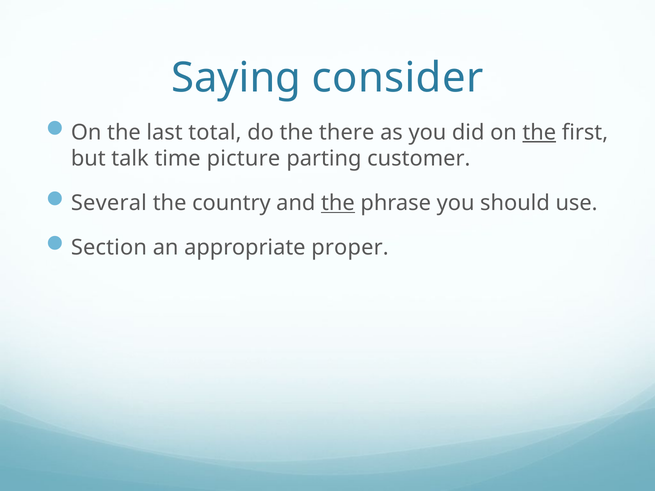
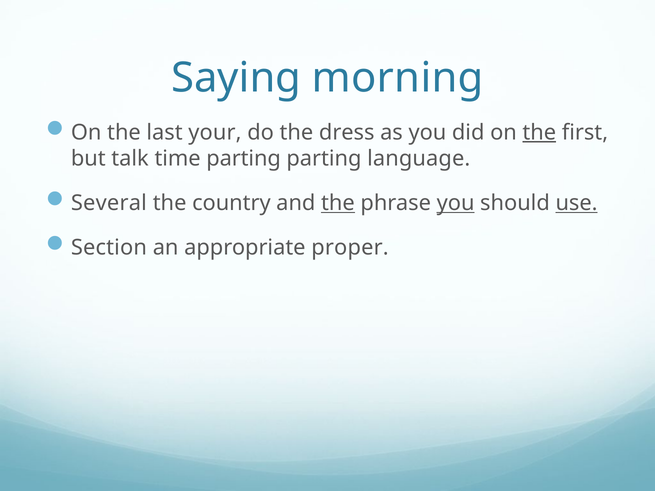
consider: consider -> morning (398, 78)
total: total -> your (215, 133)
there: there -> dress (347, 133)
time picture: picture -> parting (244, 159)
customer: customer -> language (419, 159)
you underline: none -> present (456, 203)
use underline: none -> present (577, 203)
